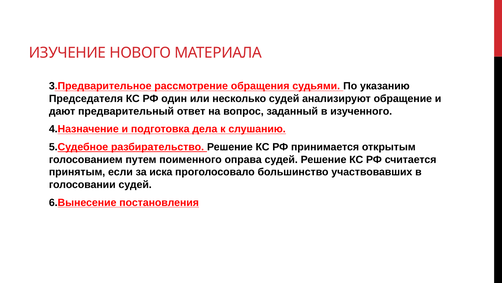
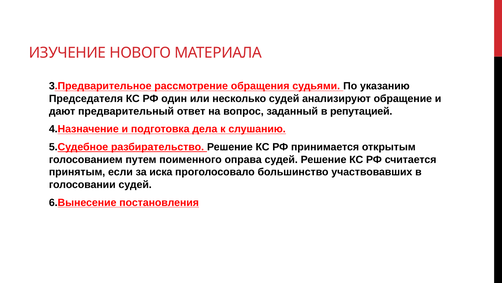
изученного: изученного -> репутацией (361, 111)
